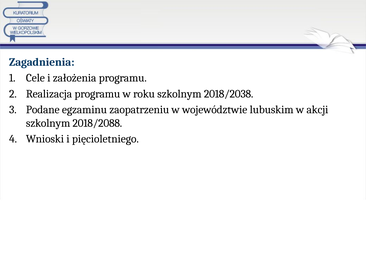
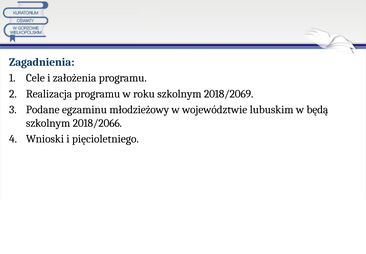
2018/2038: 2018/2038 -> 2018/2069 (229, 94)
zaopatrzeniu: zaopatrzeniu -> młodzieżowy (139, 109)
akcji: akcji -> będą (317, 109)
2018/2088: 2018/2088 -> 2018/2066 (97, 123)
